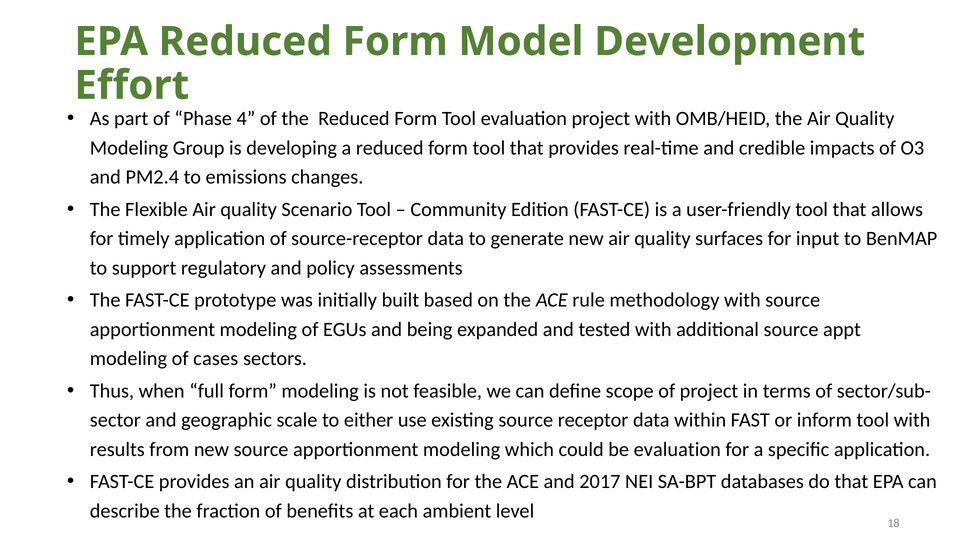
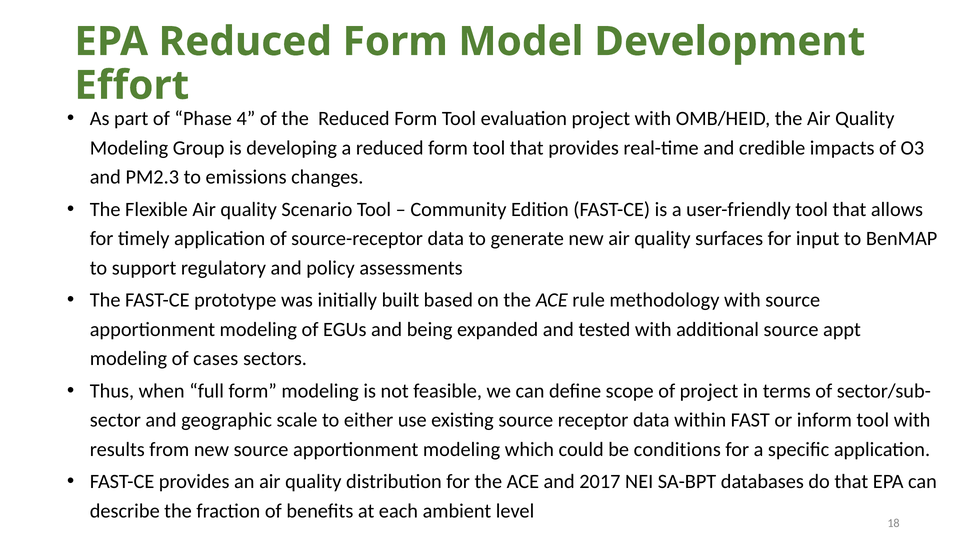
PM2.4: PM2.4 -> PM2.3 (152, 177)
be evaluation: evaluation -> conditions (677, 449)
